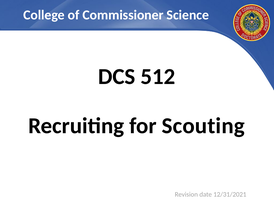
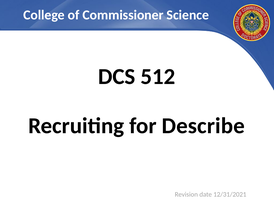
Scouting: Scouting -> Describe (203, 126)
